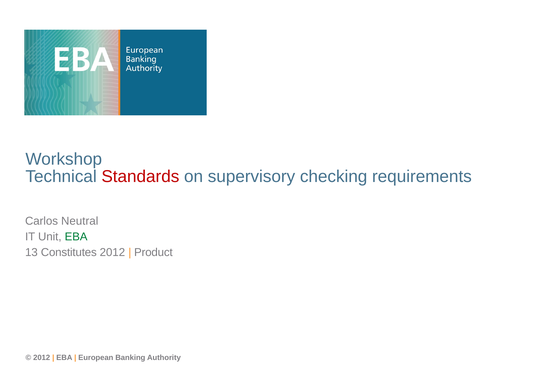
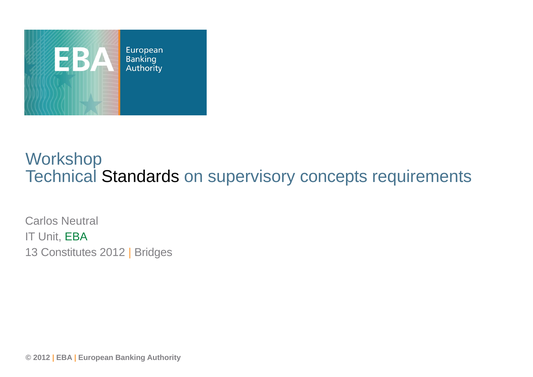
Standards colour: red -> black (140, 176)
checking: checking -> concepts (334, 176)
Product: Product -> Bridges (153, 252)
